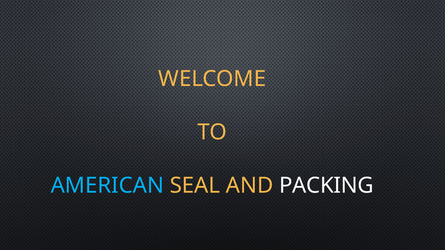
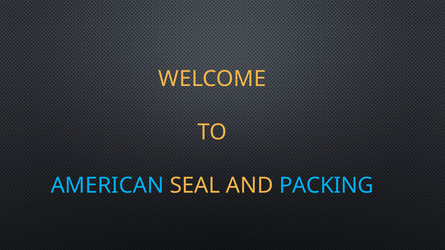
PACKING colour: white -> light blue (326, 186)
